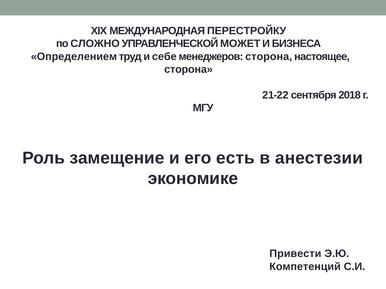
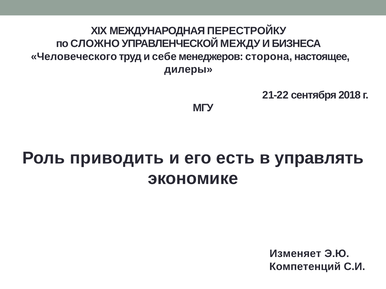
МОЖЕТ: МОЖЕТ -> МЕЖДУ (240, 44)
Определением: Определением -> Человеческого (74, 57)
сторона: сторона -> дилеры (188, 70)
замещение: замещение -> приводить (117, 158)
анестезии: анестезии -> управлять (319, 158)
Привести: Привести -> Изменяет (295, 254)
